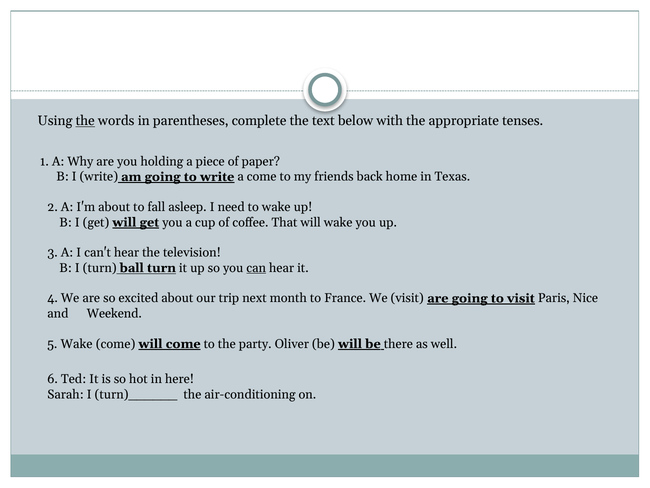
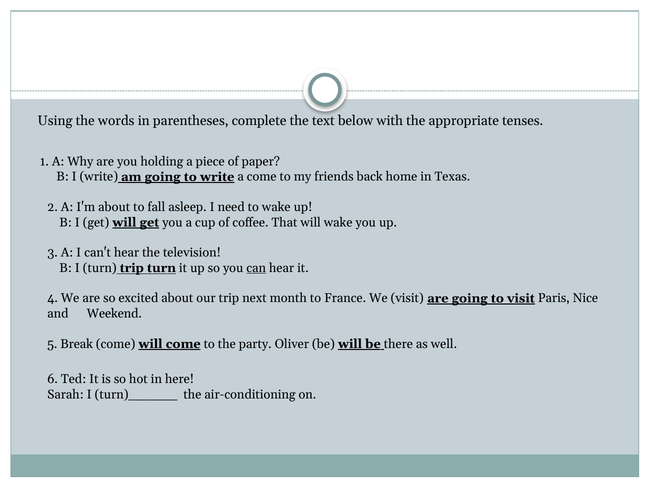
the underline: present -> none (85, 121)
turn ball: ball -> trip (132, 268)
5 Wake: Wake -> Break (77, 344)
